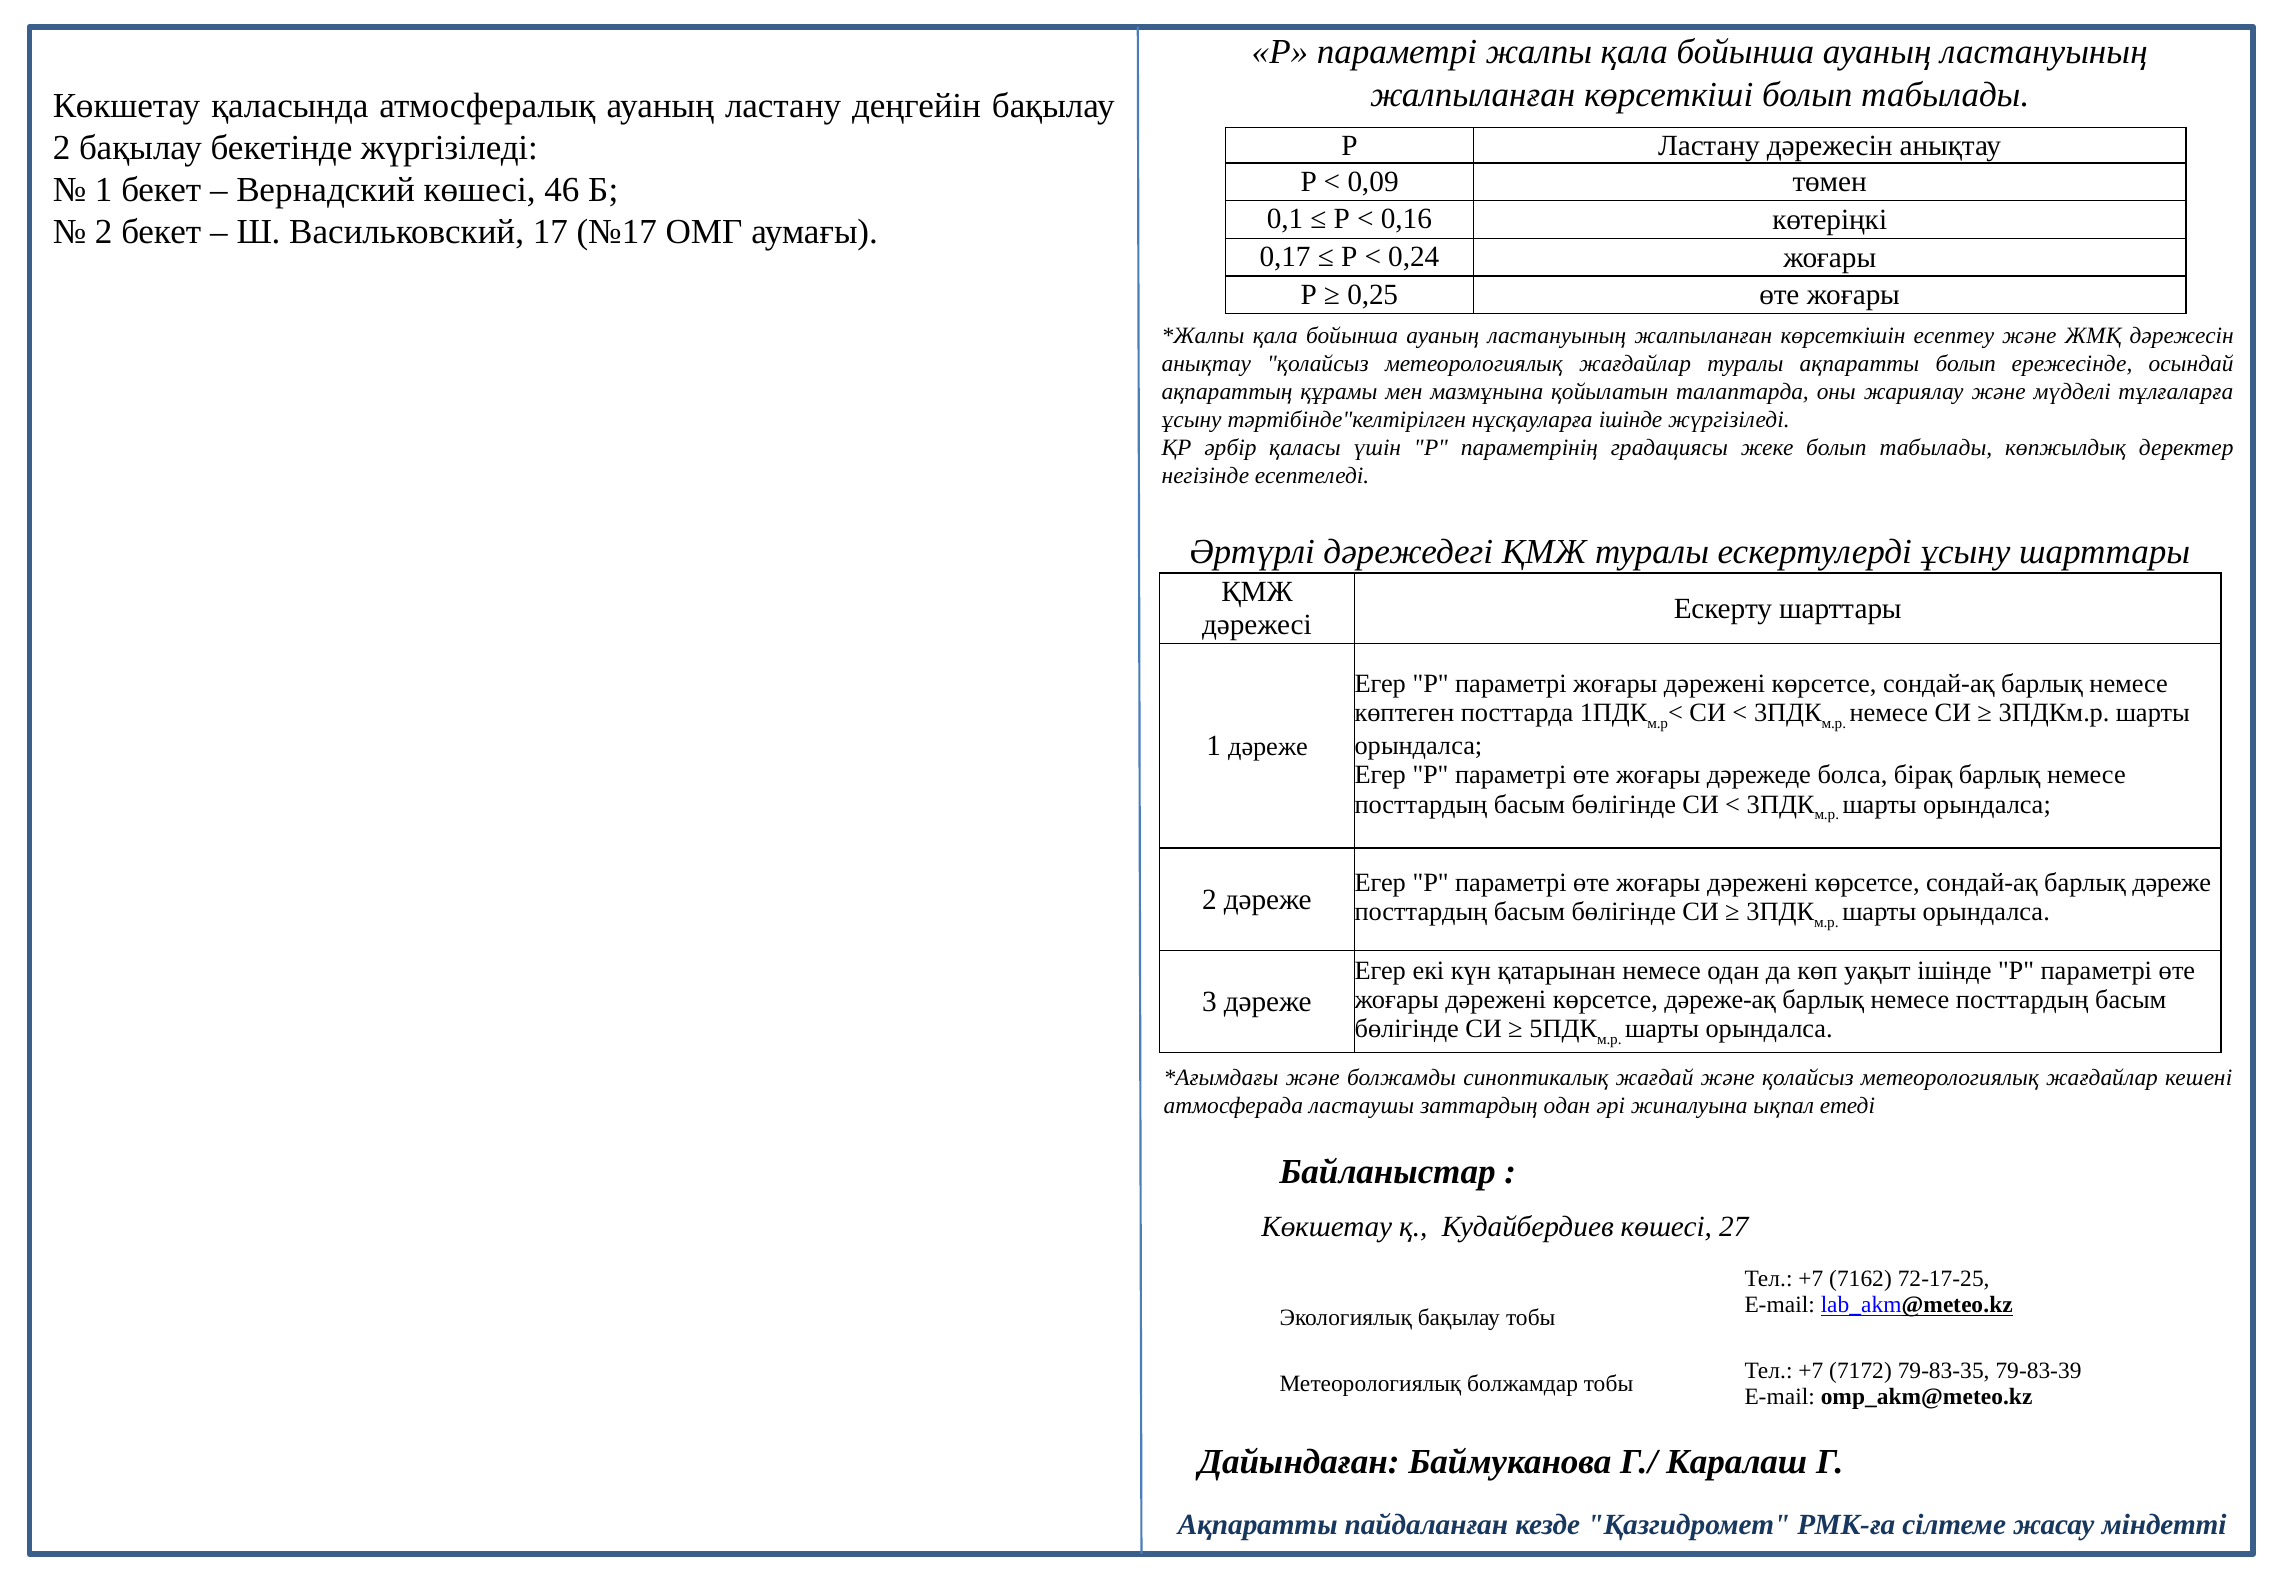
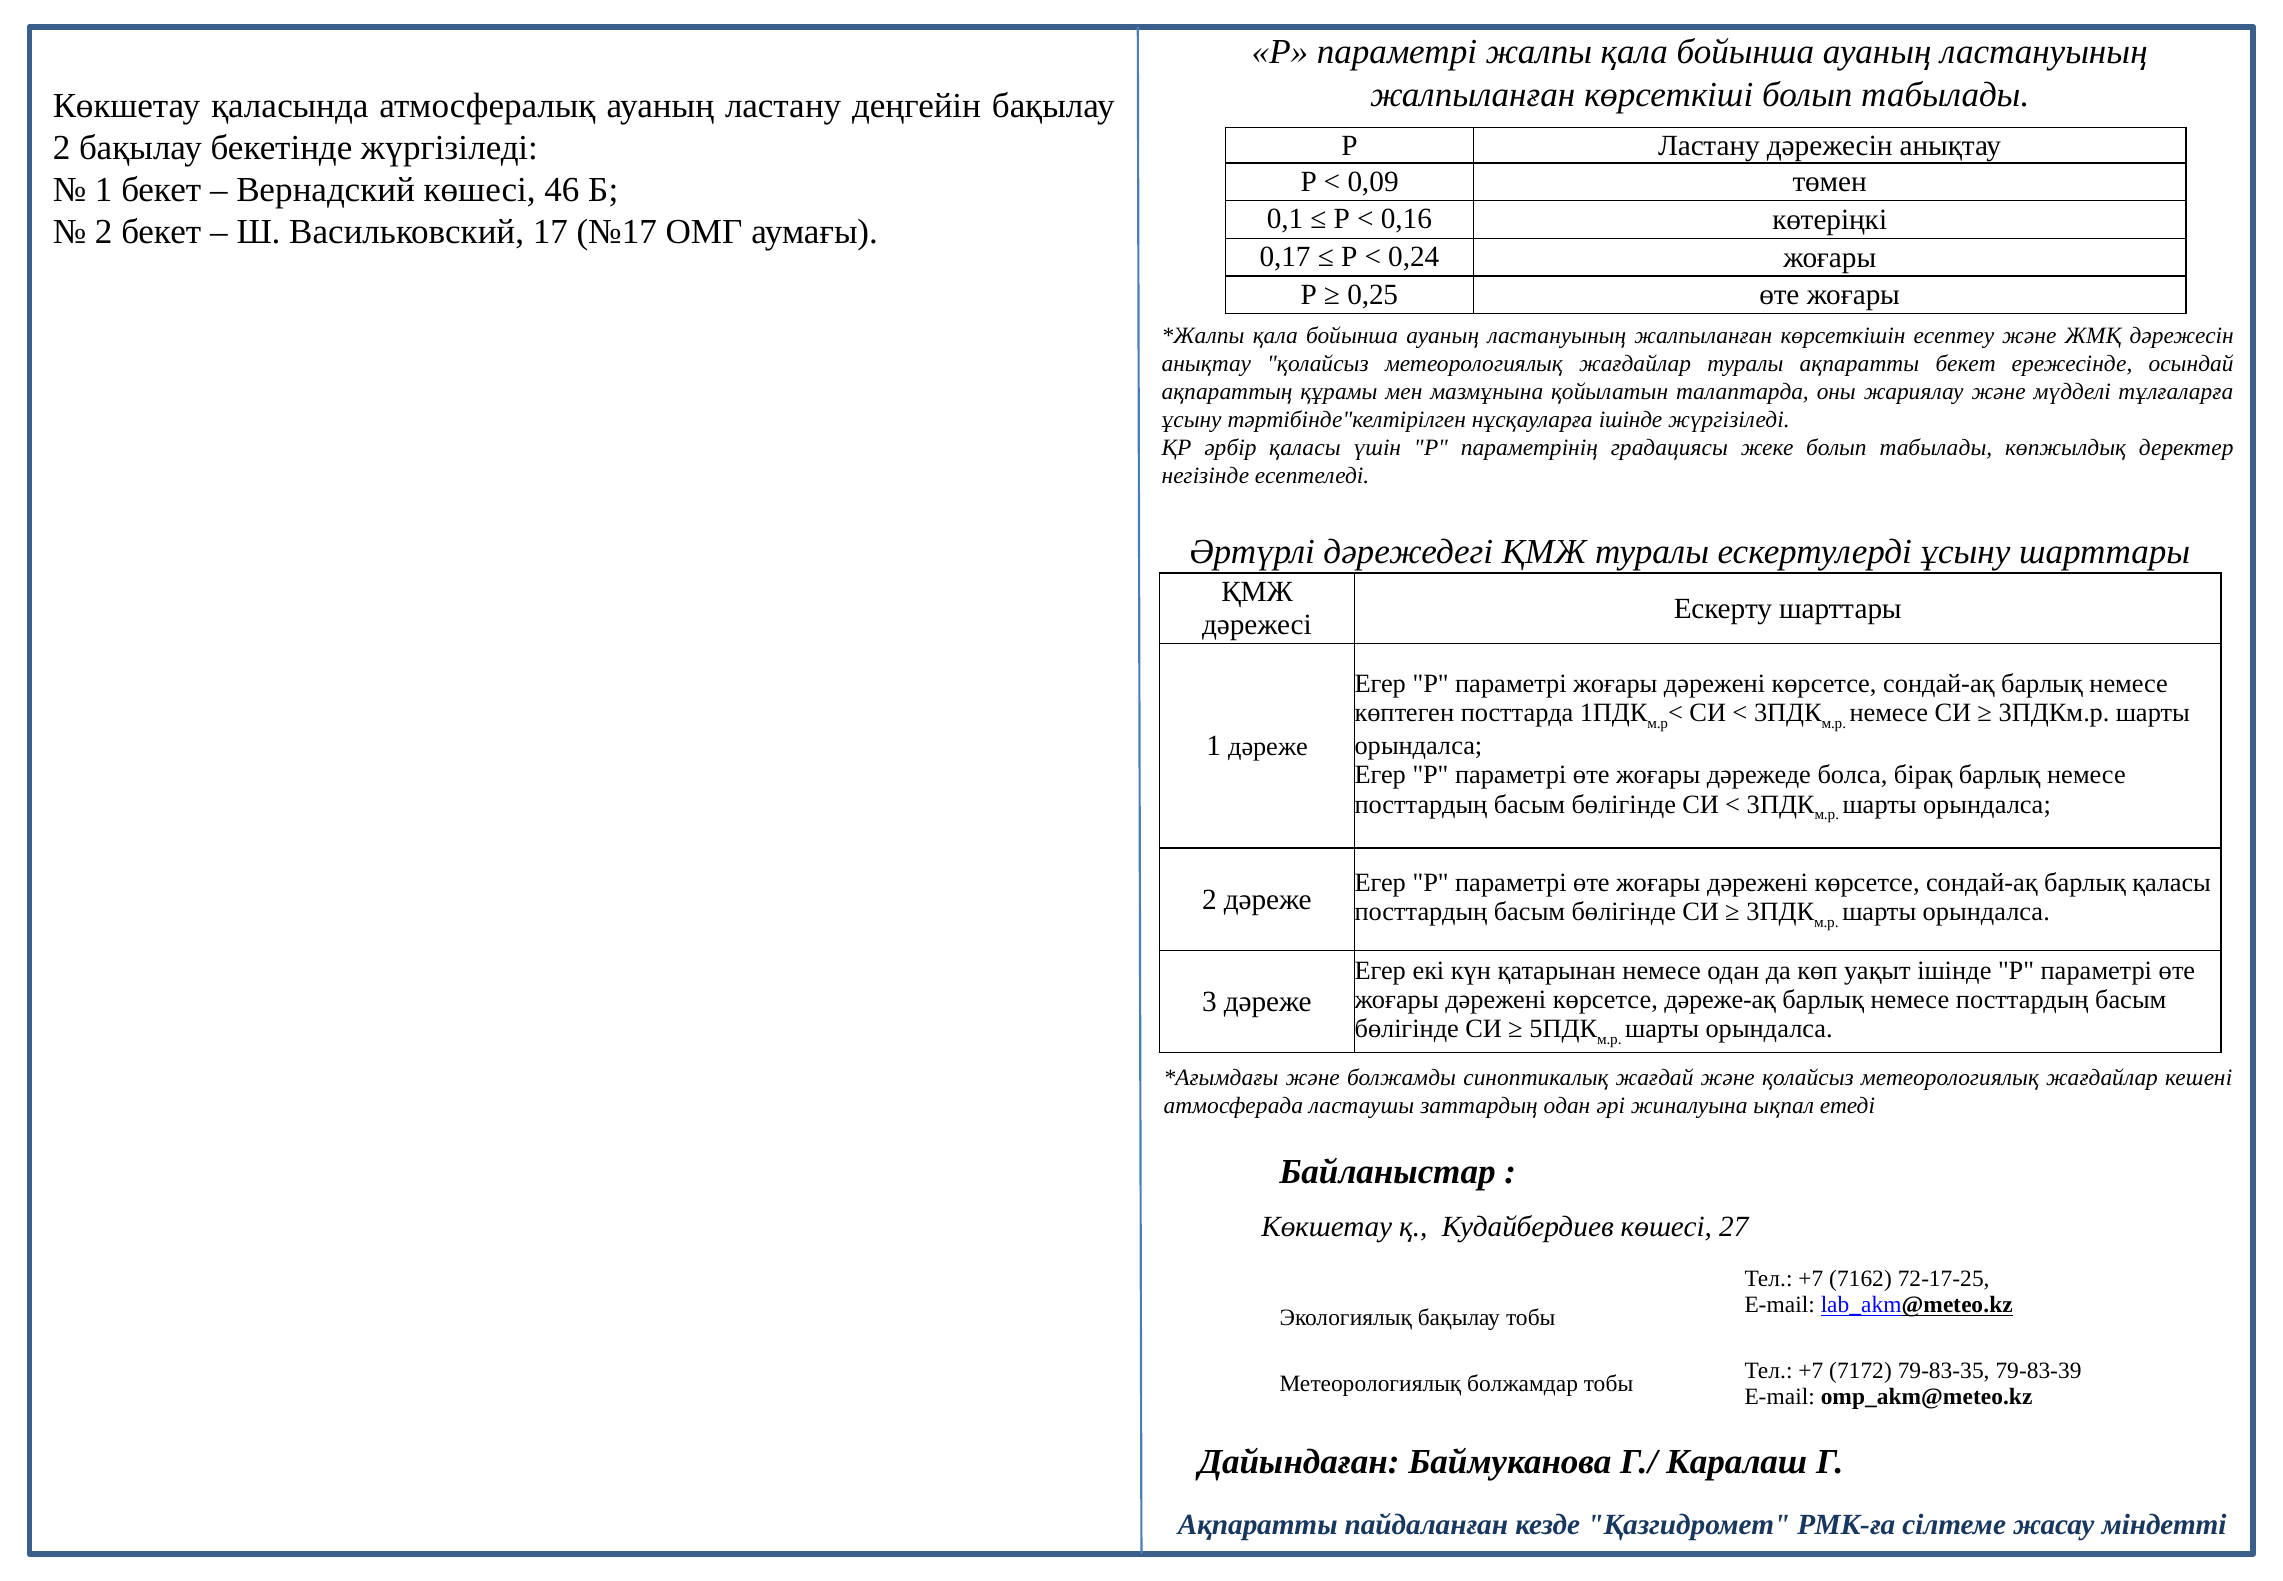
ақпаратты болып: болып -> бекет (1966, 364)
барлық дәреже: дәреже -> қаласы (2172, 883)
